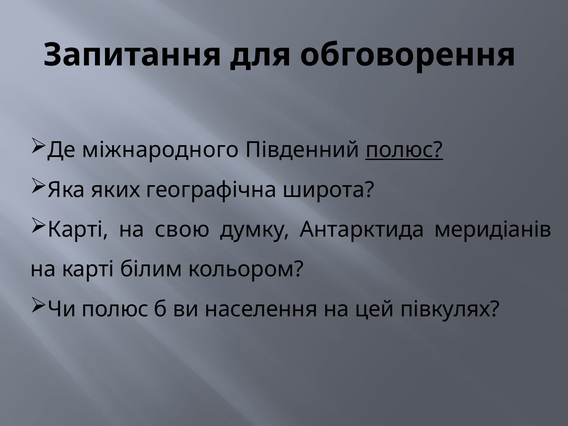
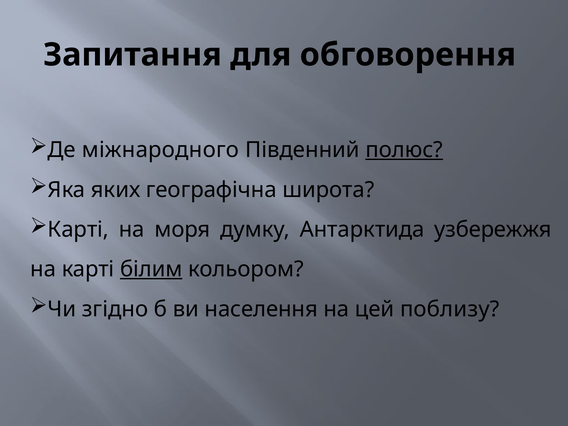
свою: свою -> моря (182, 230)
меридіанів: меридіанів -> узбережжя (493, 230)
білим underline: none -> present (151, 269)
Чи полюс: полюс -> згідно (115, 309)
півкулях: півкулях -> поблизу (450, 309)
